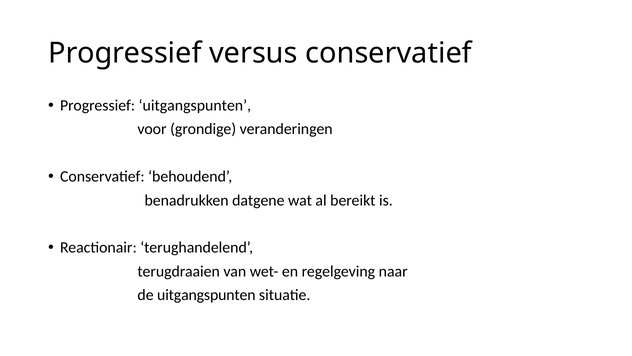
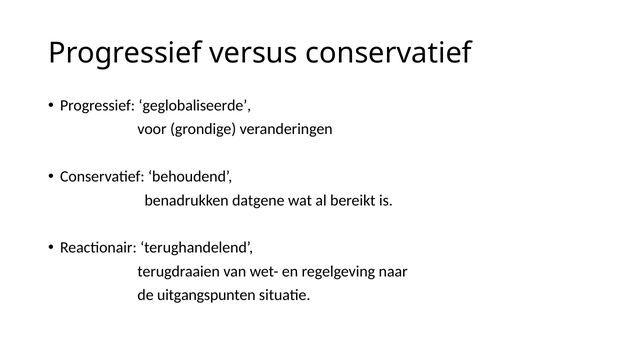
Progressief uitgangspunten: uitgangspunten -> geglobaliseerde (195, 105)
